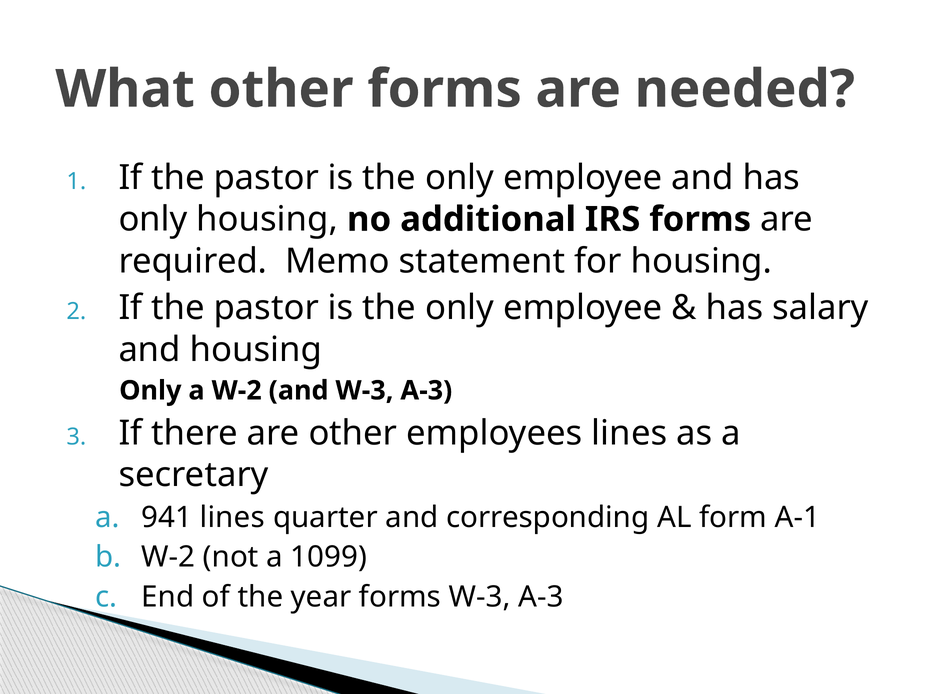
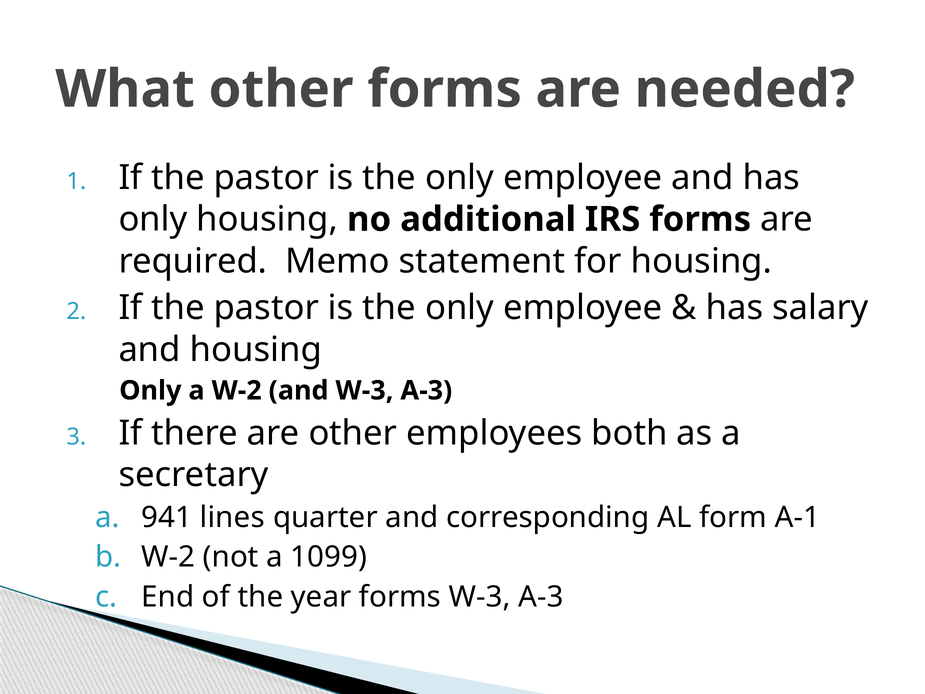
employees lines: lines -> both (629, 433)
